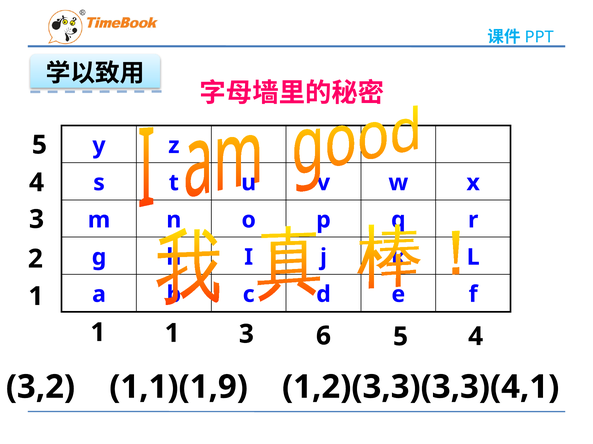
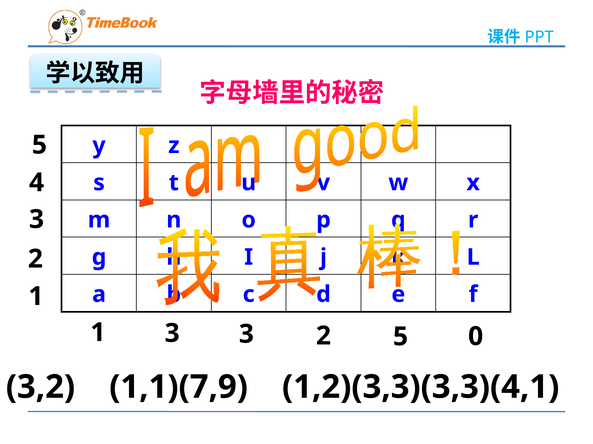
1 1: 1 -> 3 (172, 334)
6: 6 -> 2 (323, 336)
4: 4 -> 0 (476, 337)
1,1)(1,9: 1,1)(1,9 -> 1,1)(7,9 (179, 388)
